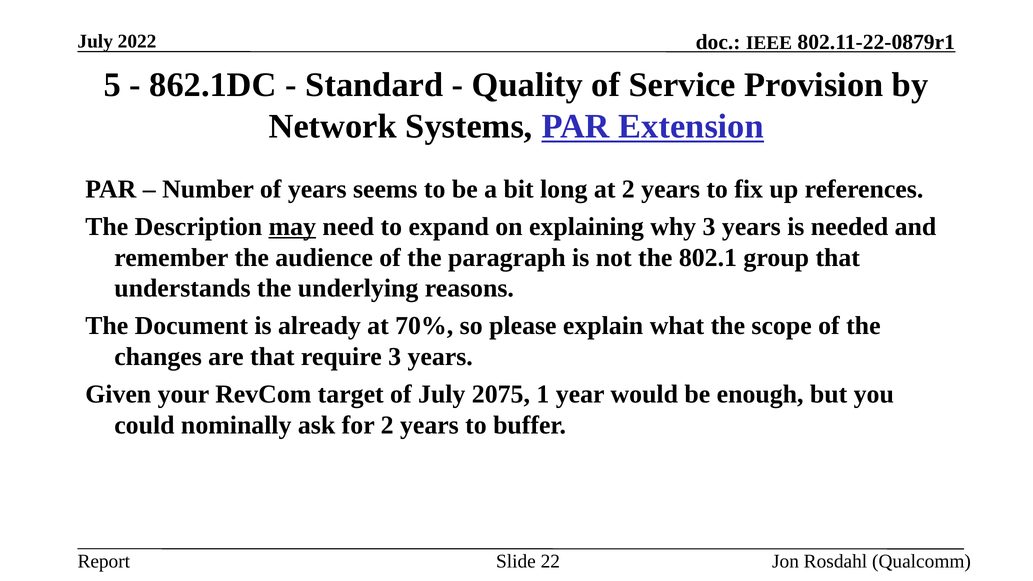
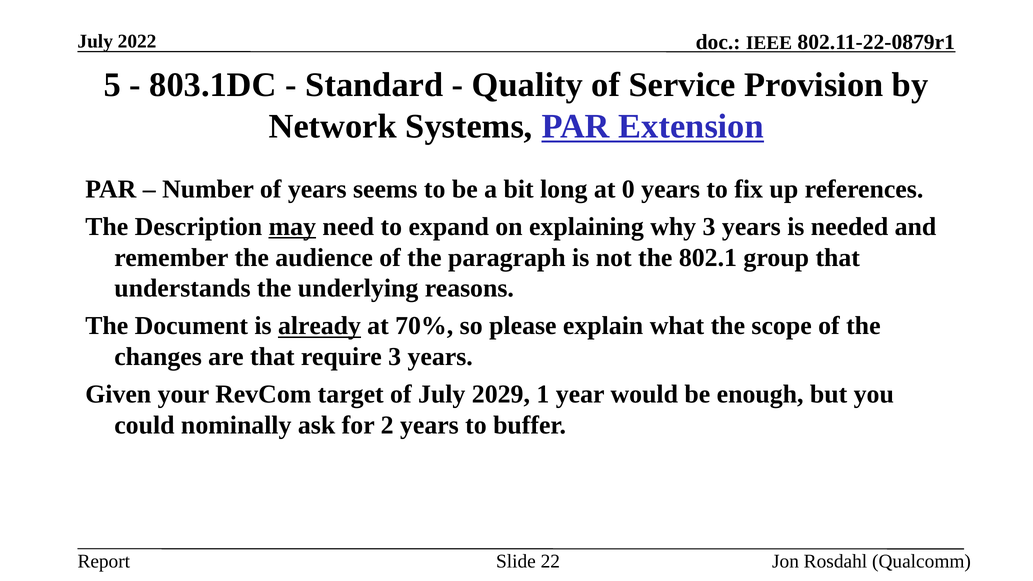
862.1DC: 862.1DC -> 803.1DC (213, 85)
at 2: 2 -> 0 (628, 189)
already underline: none -> present (319, 326)
2075: 2075 -> 2029 (501, 394)
